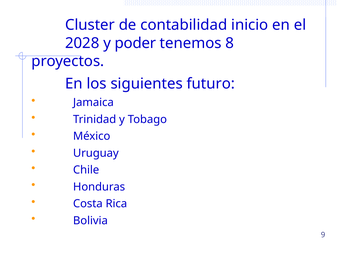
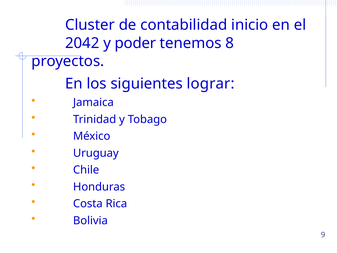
2028: 2028 -> 2042 (82, 43)
futuro: futuro -> lograr (211, 84)
